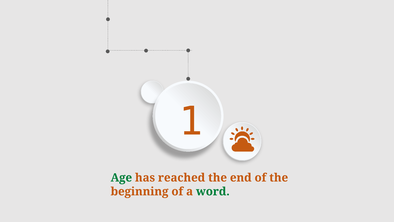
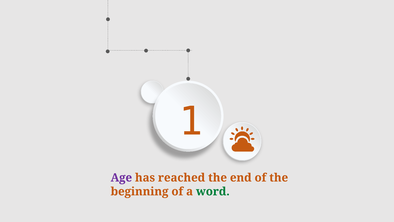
Age colour: green -> purple (121, 177)
